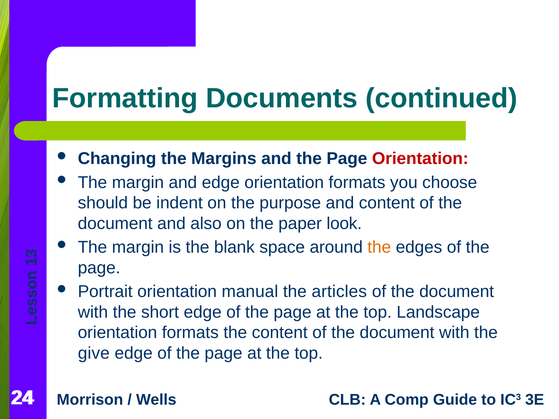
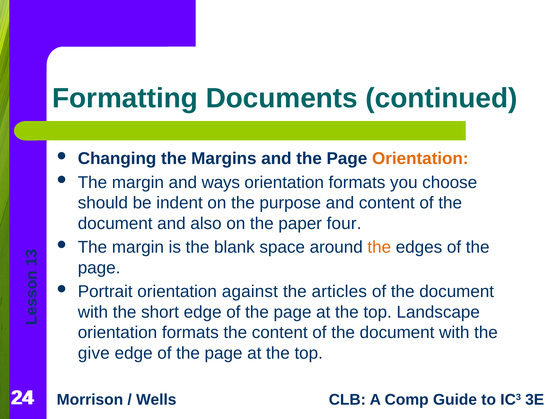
Orientation colour: red -> orange (420, 159)
and edge: edge -> ways (221, 183)
look: look -> four (344, 224)
manual: manual -> against (250, 292)
